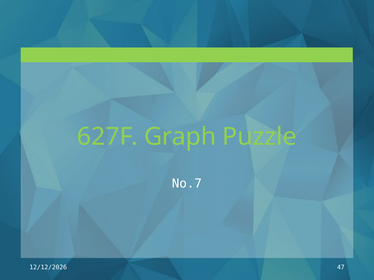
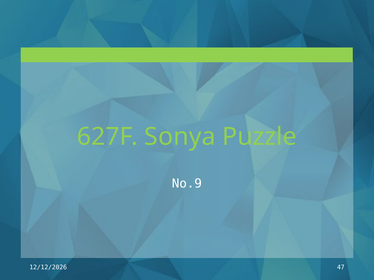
Graph: Graph -> Sonya (180, 137)
No.7: No.7 -> No.9 (187, 184)
